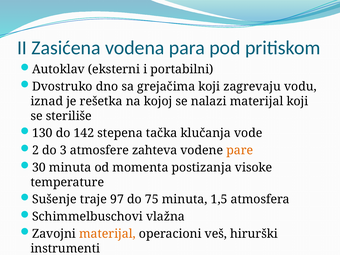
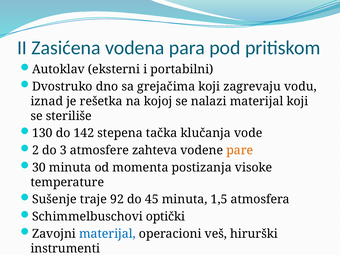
97: 97 -> 92 (117, 199)
75: 75 -> 45 (152, 199)
vlažna: vlažna -> optički (166, 217)
materijal colour: orange -> blue (107, 234)
